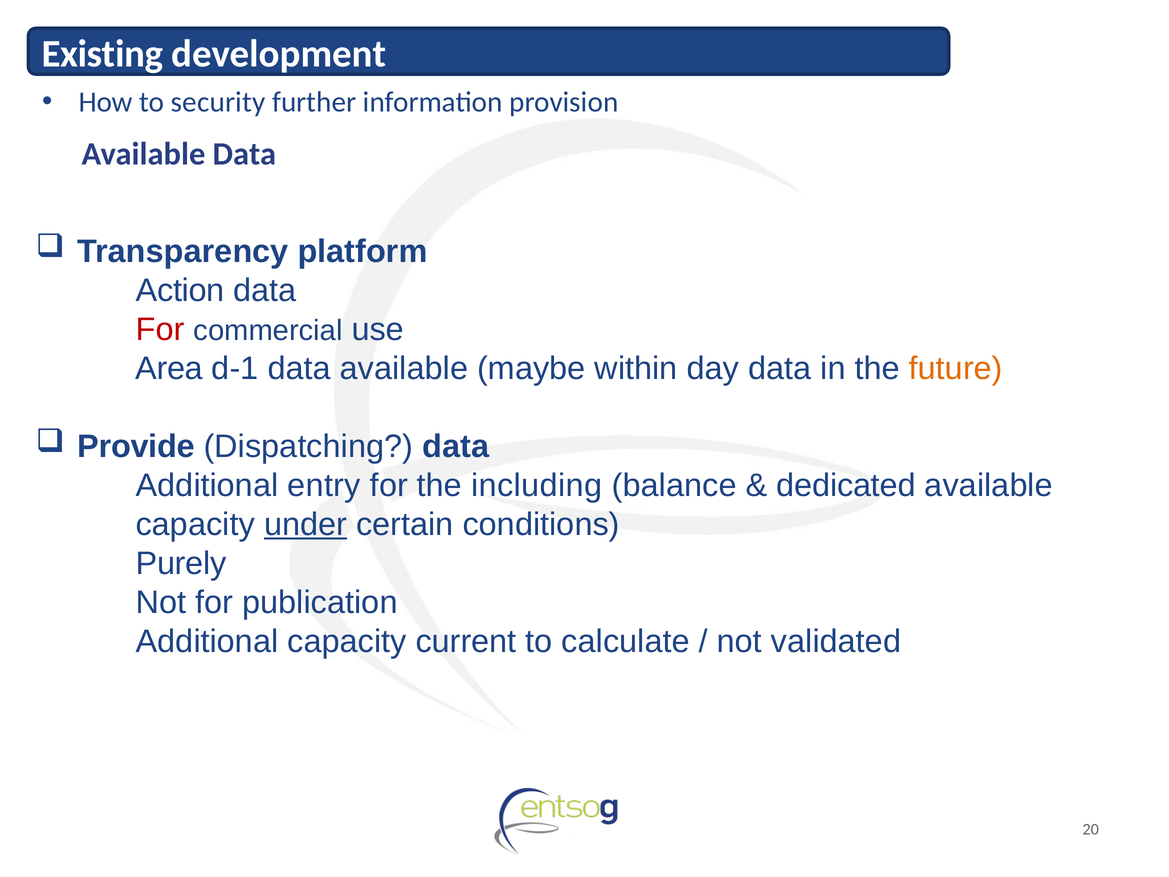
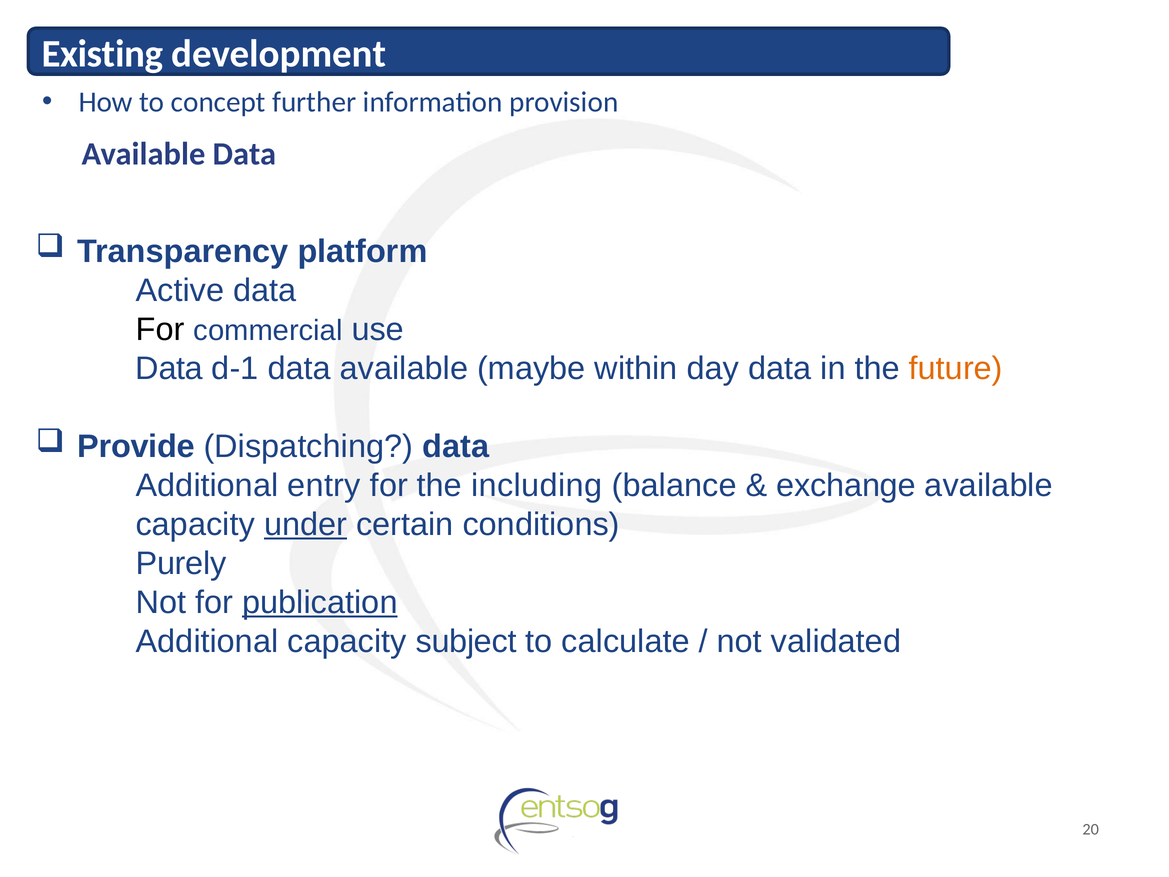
security: security -> concept (218, 102)
Action: Action -> Active (180, 291)
For colour: red -> black (160, 330)
Area: Area -> Data (169, 369)
dedicated: dedicated -> exchange (846, 485)
publication underline: none -> present (320, 602)
current: current -> subject (466, 641)
